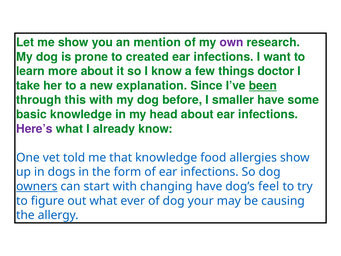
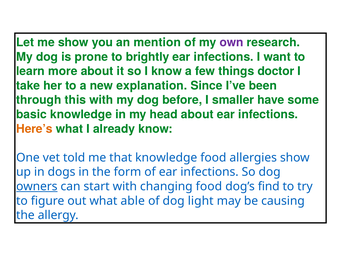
created: created -> brightly (148, 57)
been underline: present -> none (263, 86)
Here’s colour: purple -> orange (34, 129)
changing have: have -> food (209, 186)
feel: feel -> find (269, 186)
ever: ever -> able (133, 201)
your: your -> light (201, 201)
